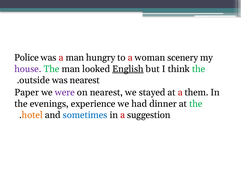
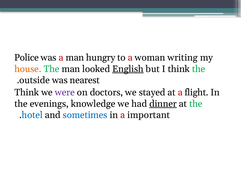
scenery: scenery -> writing (183, 58)
house colour: purple -> orange (28, 69)
Paper: Paper -> Think (27, 92)
on nearest: nearest -> doctors (106, 92)
them: them -> flight (197, 92)
experience: experience -> knowledge (93, 104)
dinner underline: none -> present (163, 104)
hotel colour: orange -> blue (32, 115)
suggestion: suggestion -> important (149, 115)
